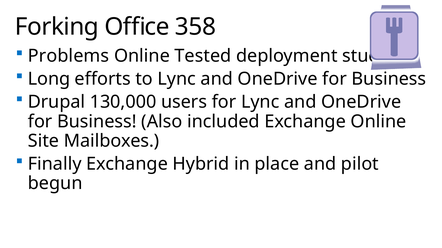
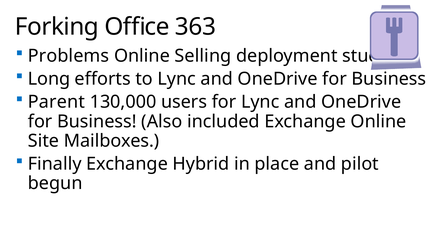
358: 358 -> 363 (196, 27)
Tested: Tested -> Selling (203, 56)
Drupal: Drupal -> Parent (56, 102)
